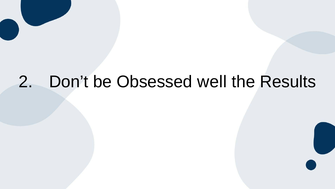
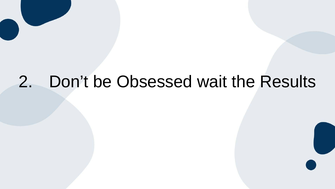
well: well -> wait (212, 82)
